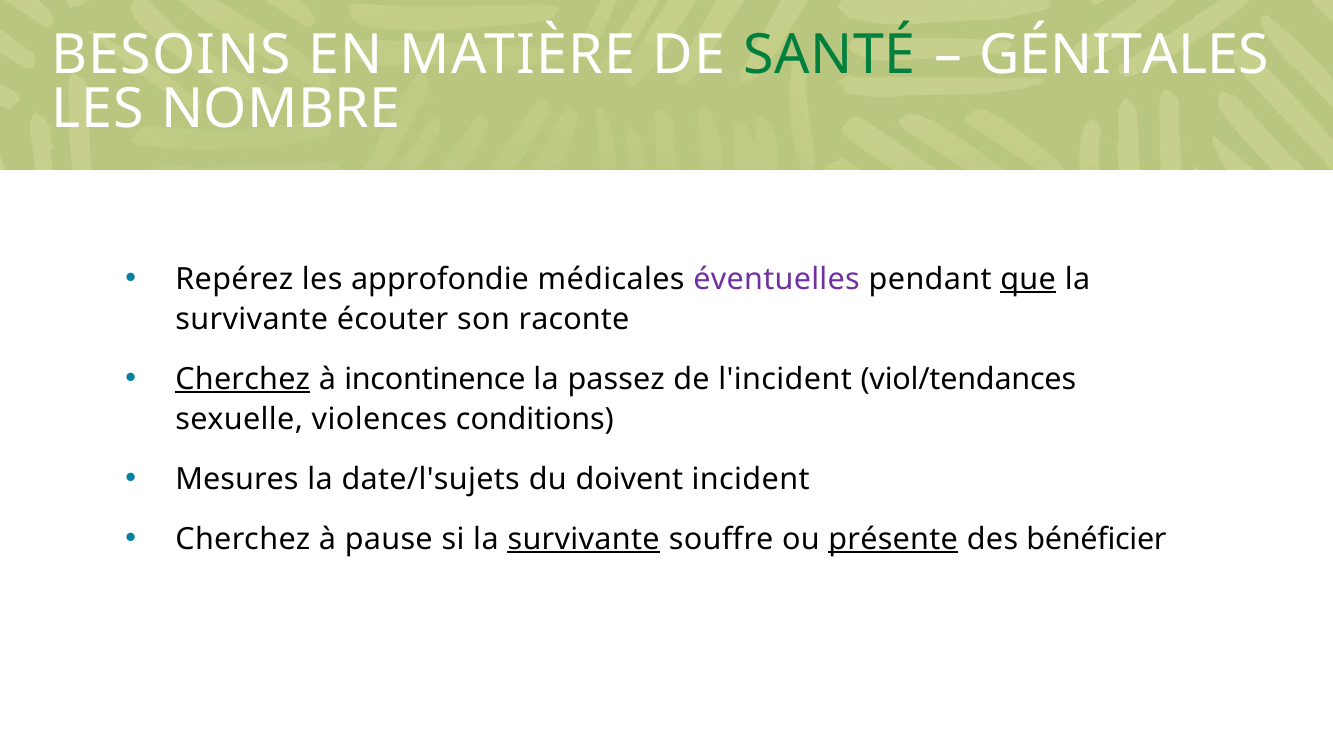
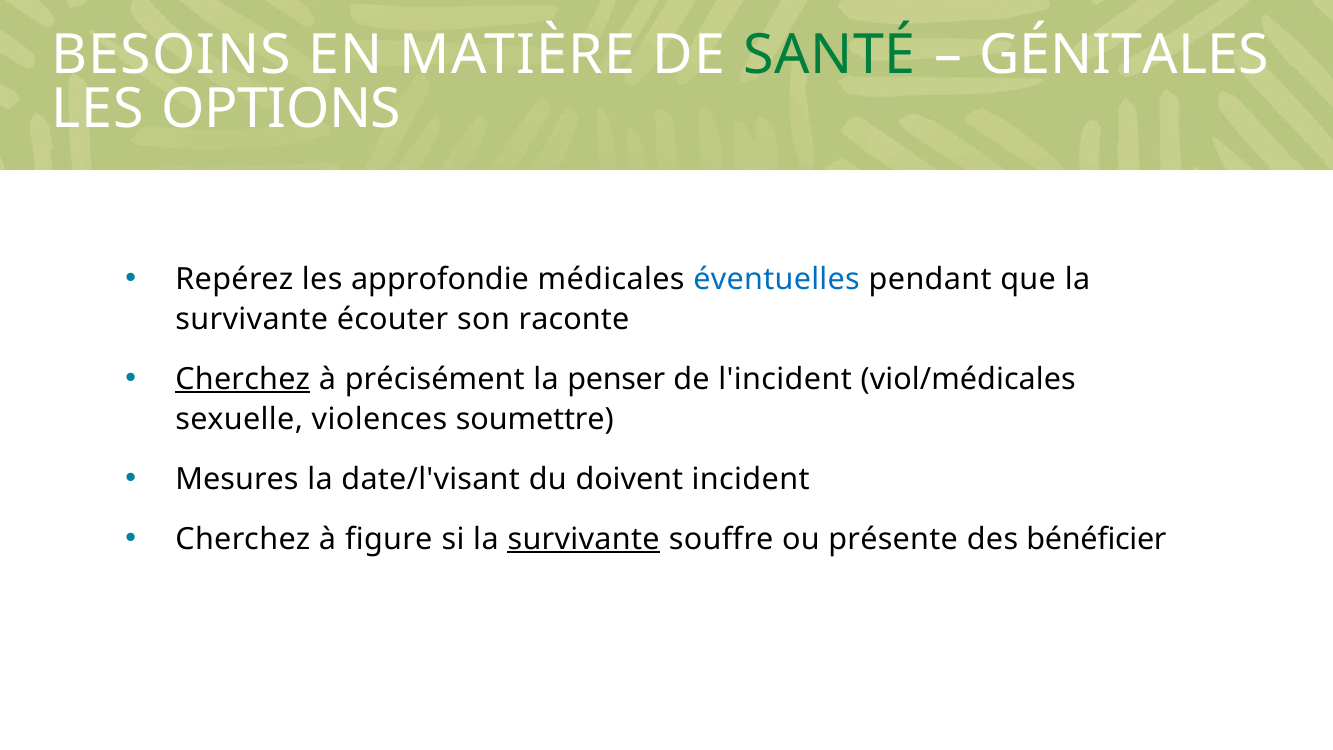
NOMBRE: NOMBRE -> OPTIONS (281, 109)
éventuelles colour: purple -> blue (777, 279)
que underline: present -> none (1028, 279)
incontinence: incontinence -> précisément (435, 379)
passez: passez -> penser (616, 379)
viol/tendances: viol/tendances -> viol/médicales (968, 379)
conditions: conditions -> soumettre (535, 419)
date/l'sujets: date/l'sujets -> date/l'visant (431, 479)
pause: pause -> figure (389, 539)
présente underline: present -> none (893, 539)
